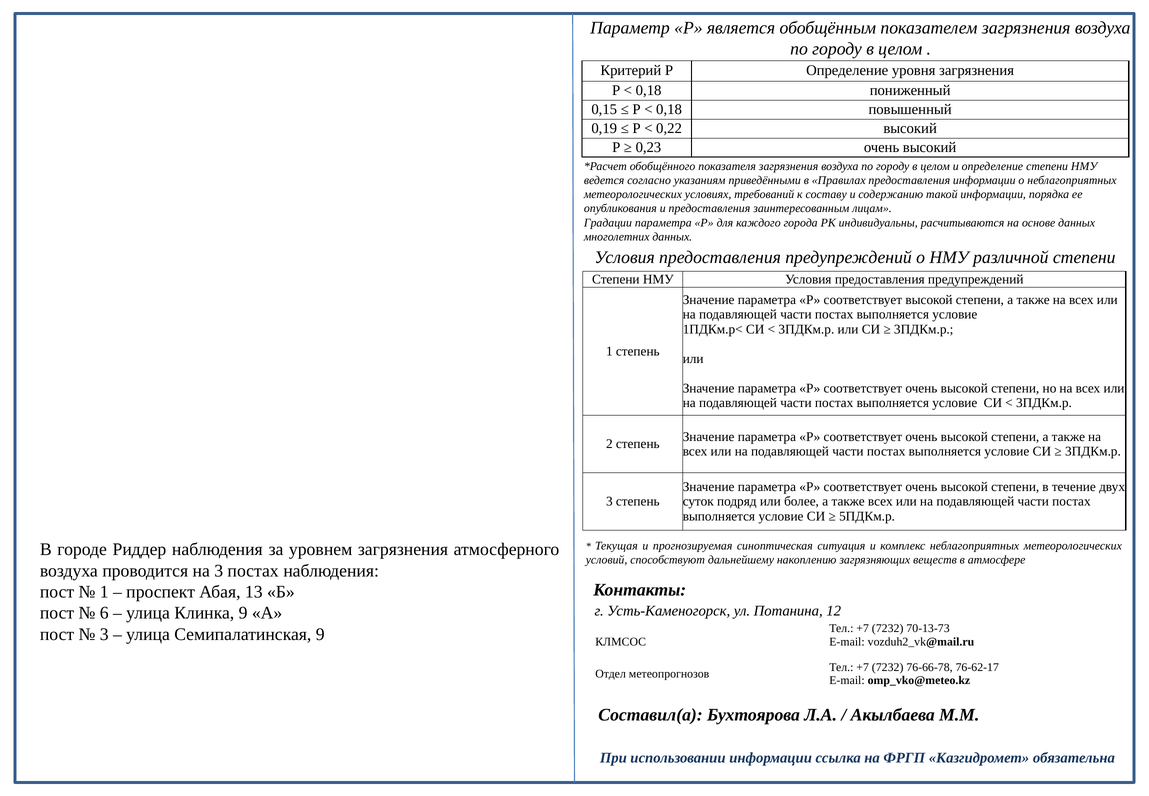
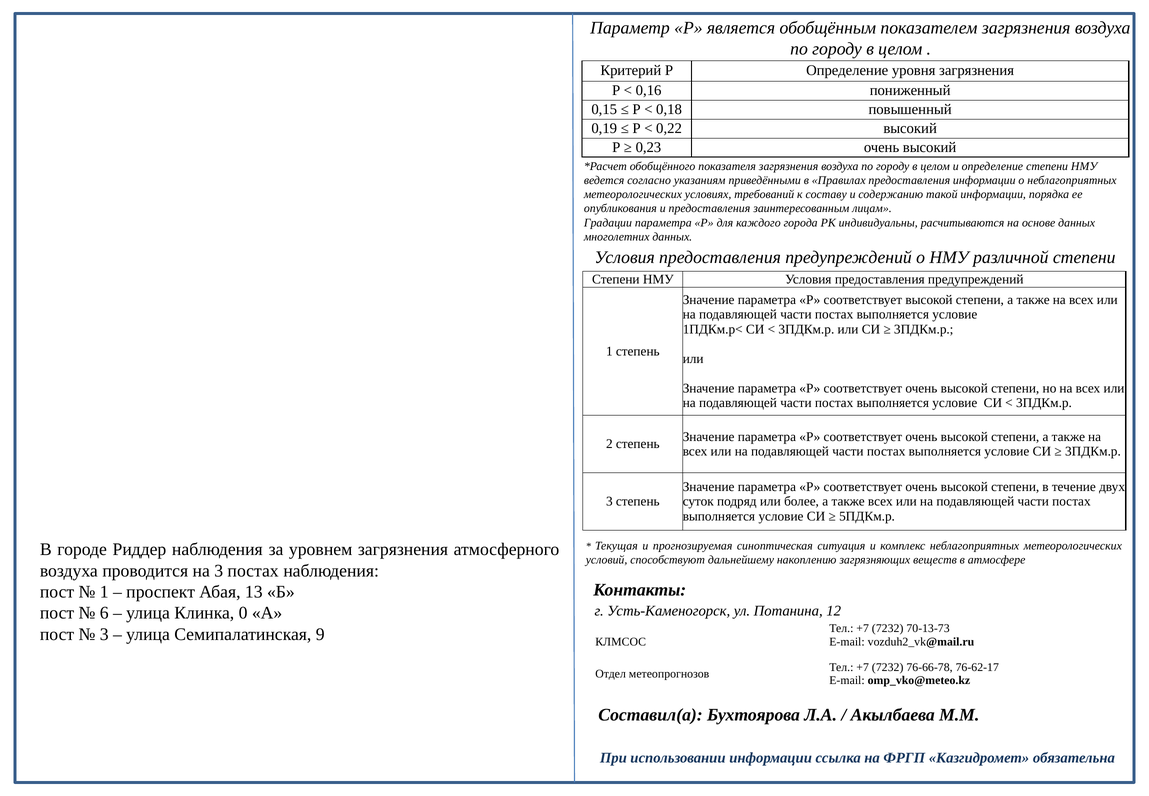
0,18: 0,18 -> 0,16 (649, 90)
Клинка 9: 9 -> 0 (243, 613)
